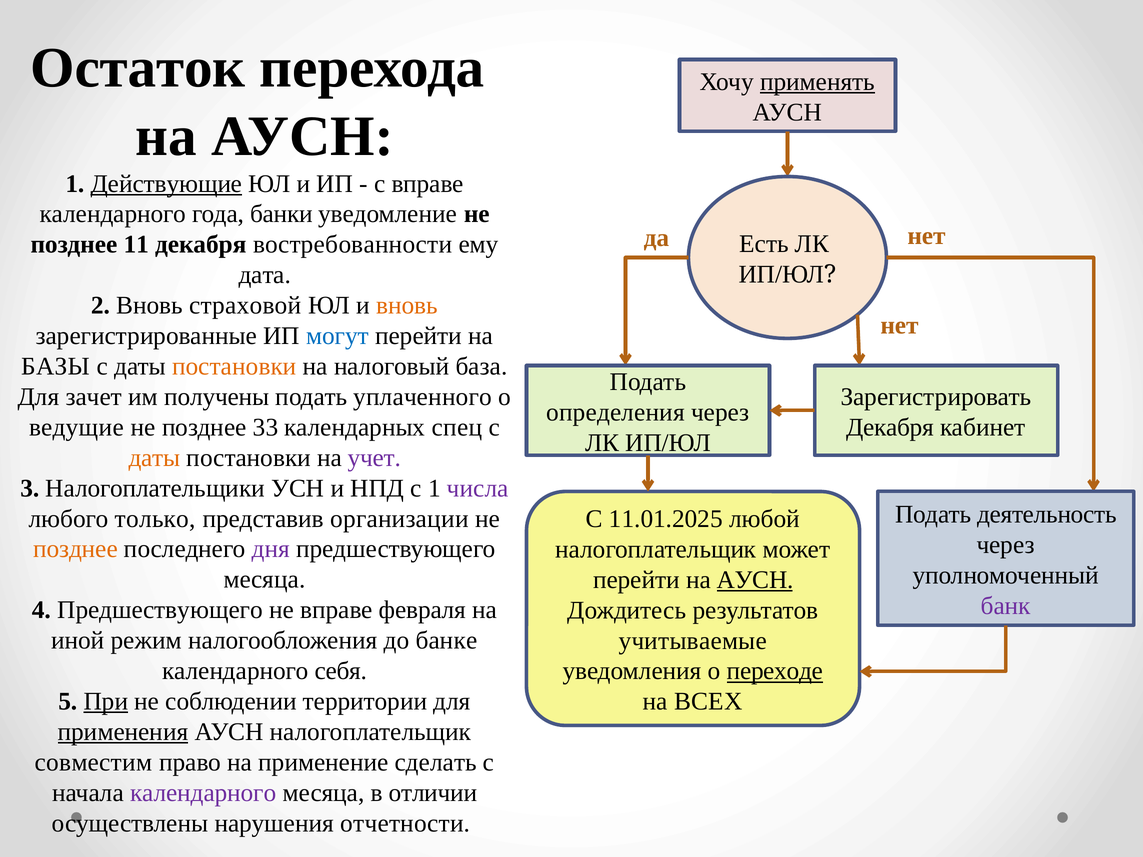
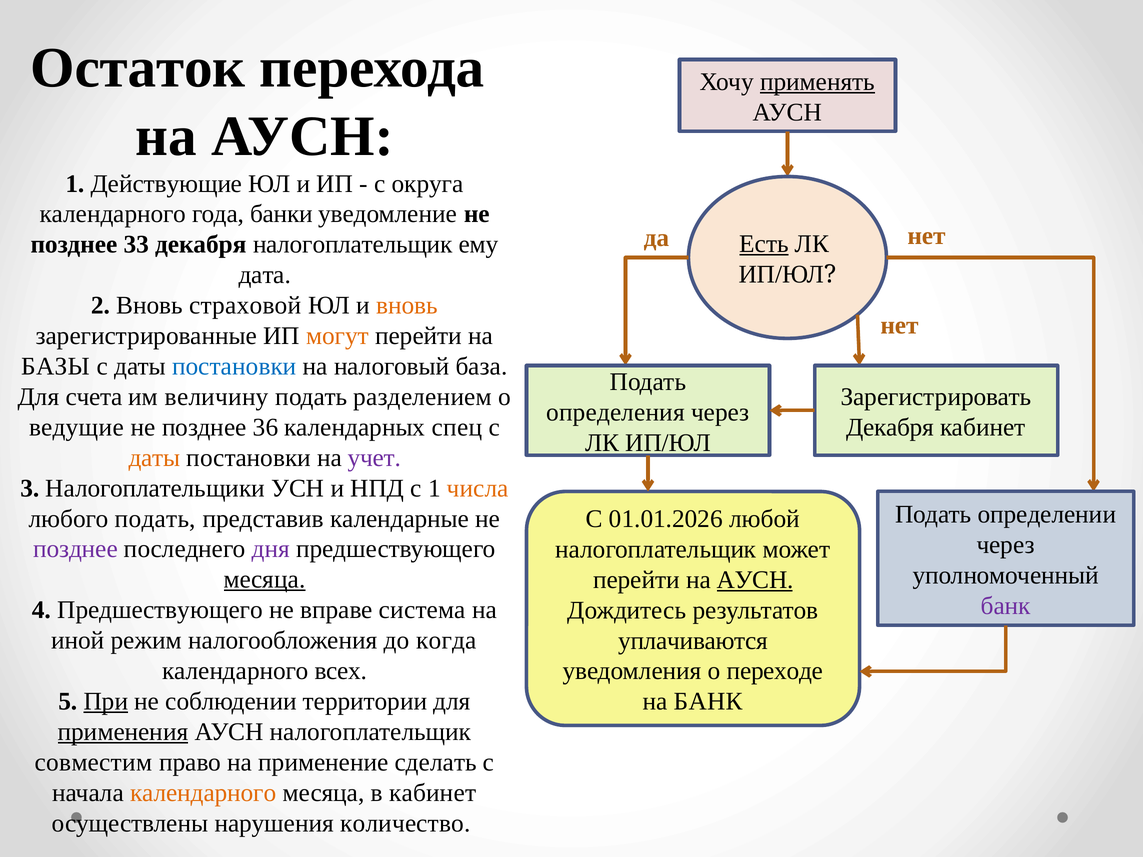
Действующие underline: present -> none (166, 184)
с вправе: вправе -> округа (428, 184)
Есть underline: none -> present (764, 244)
11: 11 -> 33 (136, 245)
декабря востребованности: востребованности -> налогоплательщик (353, 245)
могут colour: blue -> orange (337, 336)
постановки colour: orange -> blue (234, 366)
зачет: зачет -> счета (94, 397)
получены: получены -> величину (217, 397)
уплаченного: уплаченного -> разделением (423, 397)
33: 33 -> 36 (266, 427)
числа colour: purple -> orange (478, 488)
деятельность: деятельность -> определении (1047, 515)
любого только: только -> подать (155, 519)
организации: организации -> календарные (400, 519)
11.01.2025: 11.01.2025 -> 01.01.2026 (666, 519)
позднее colour: orange -> purple (76, 549)
месяца underline: none -> present (265, 580)
февраля: февраля -> система (422, 610)
банке: банке -> когда (446, 641)
учитываемые: учитываемые -> уплачиваются (693, 641)
себя: себя -> всех (341, 671)
переходе underline: present -> none (775, 671)
на ВСЕХ: ВСЕХ -> БАНК (708, 702)
календарного colour: purple -> orange (203, 793)
в отличии: отличии -> кабинет (433, 793)
отчетности: отчетности -> количество (405, 823)
